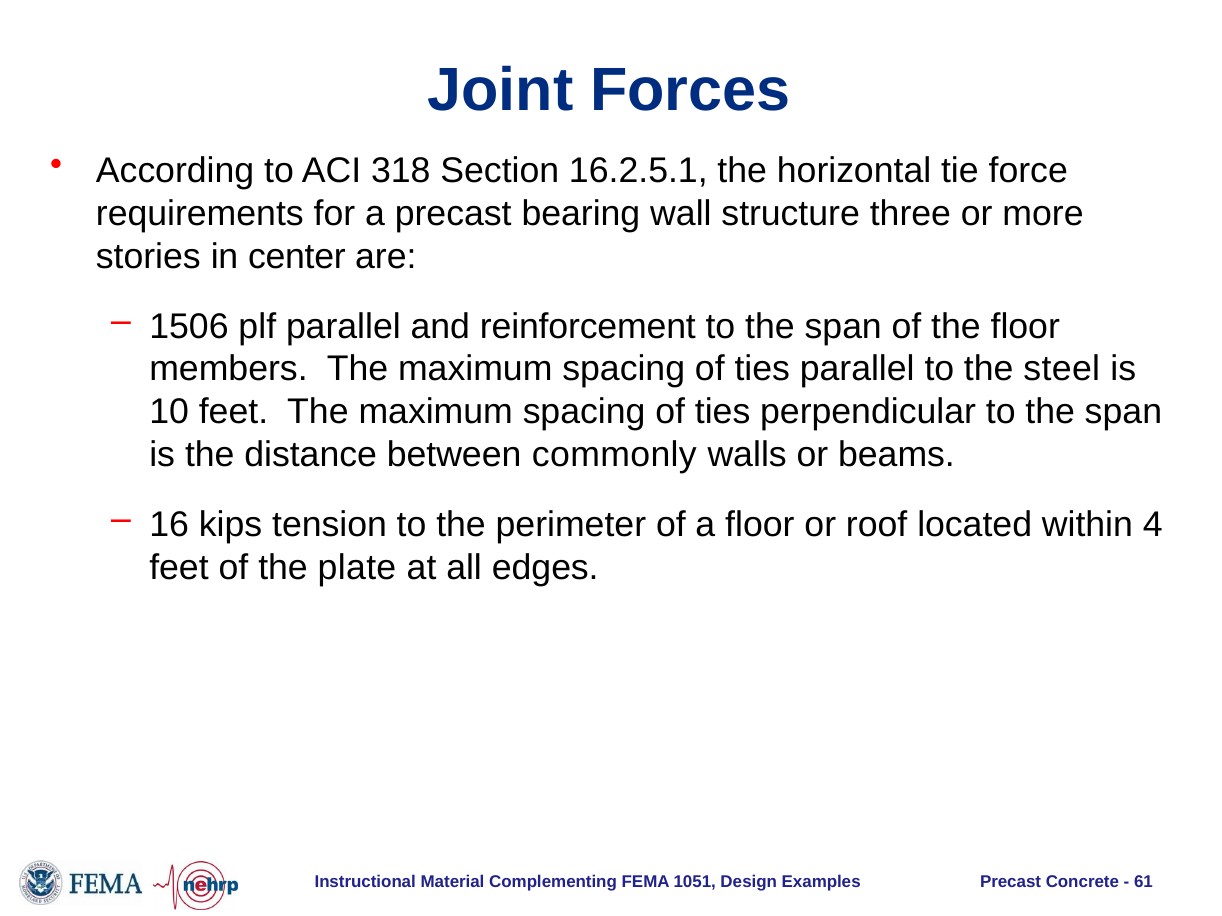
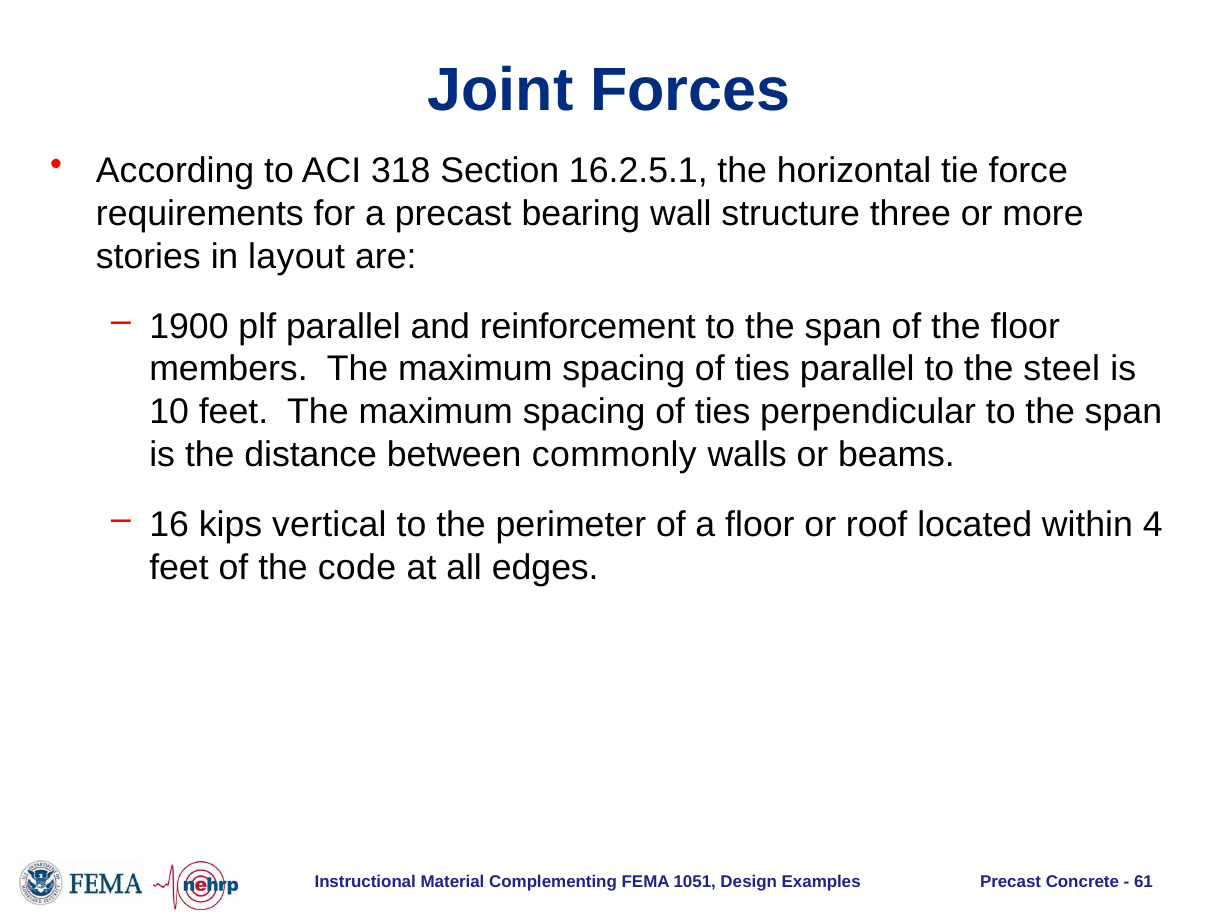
center: center -> layout (297, 256)
1506: 1506 -> 1900 (189, 327)
tension: tension -> vertical (329, 525)
plate: plate -> code (357, 568)
